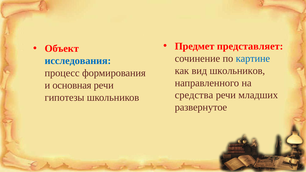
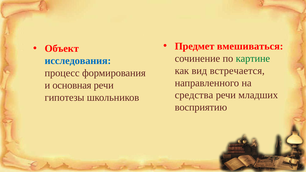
представляет: представляет -> вмешиваться (250, 46)
картине colour: blue -> green (253, 58)
вид школьников: школьников -> встречается (237, 71)
развернутое: развернутое -> восприятию (201, 107)
